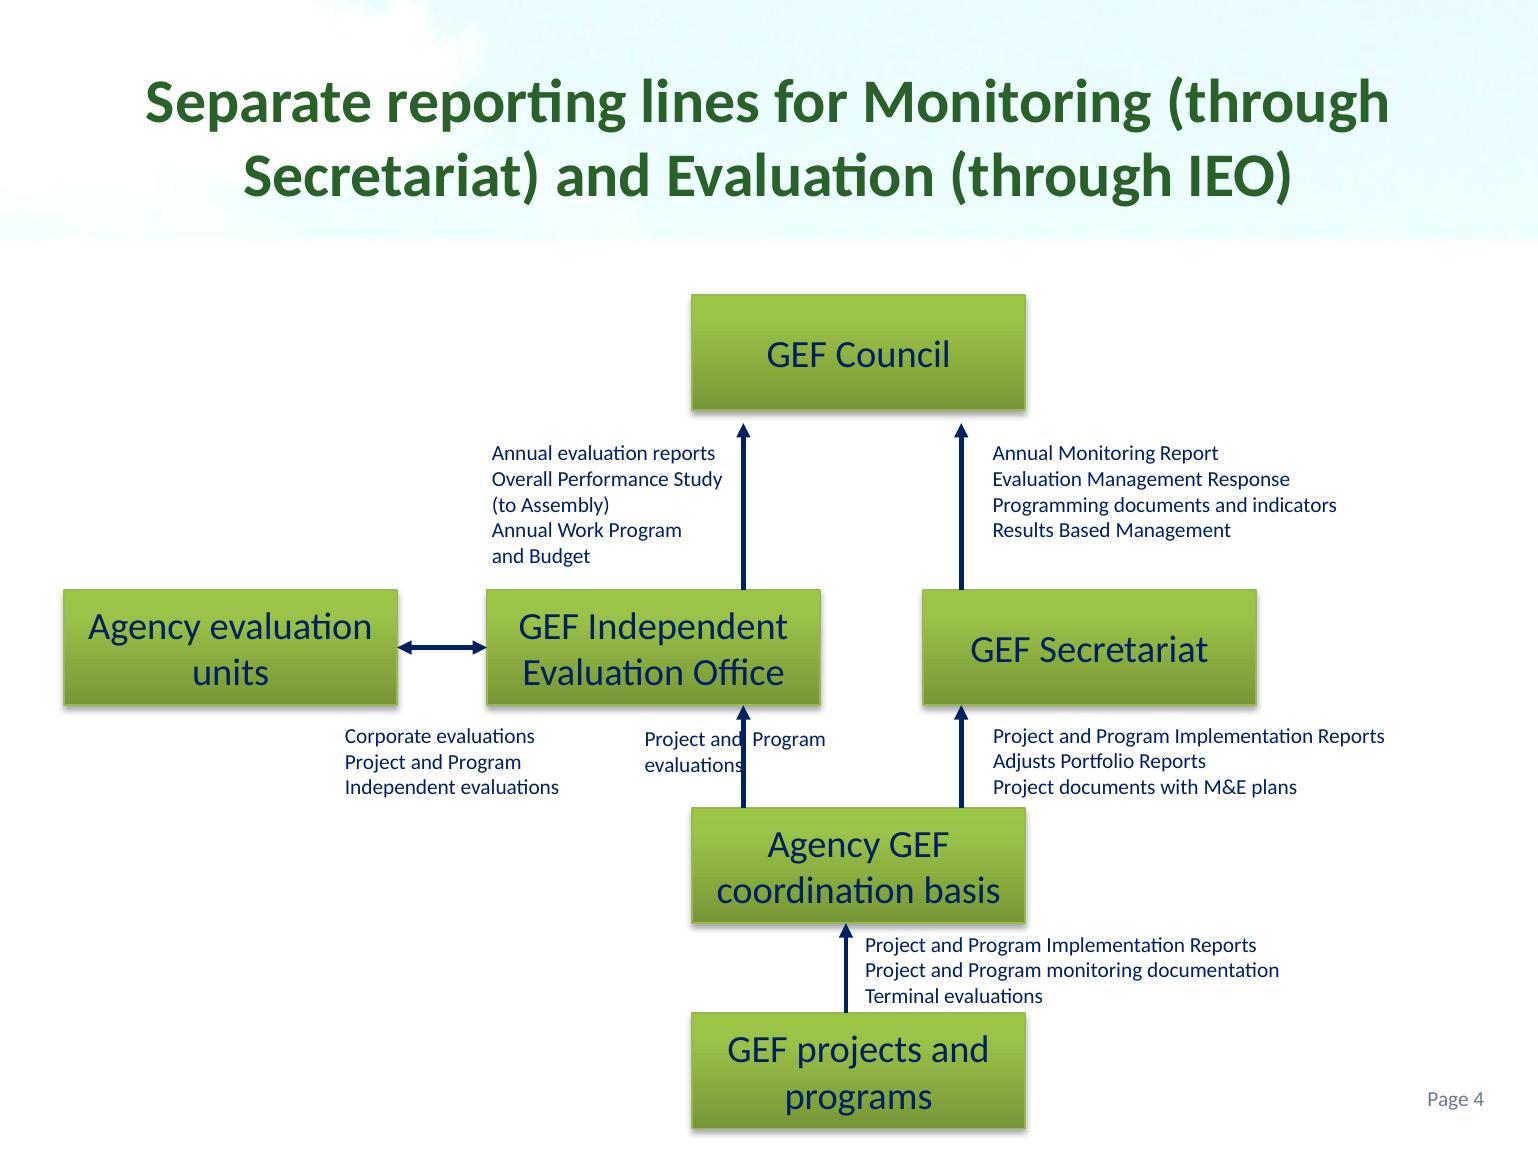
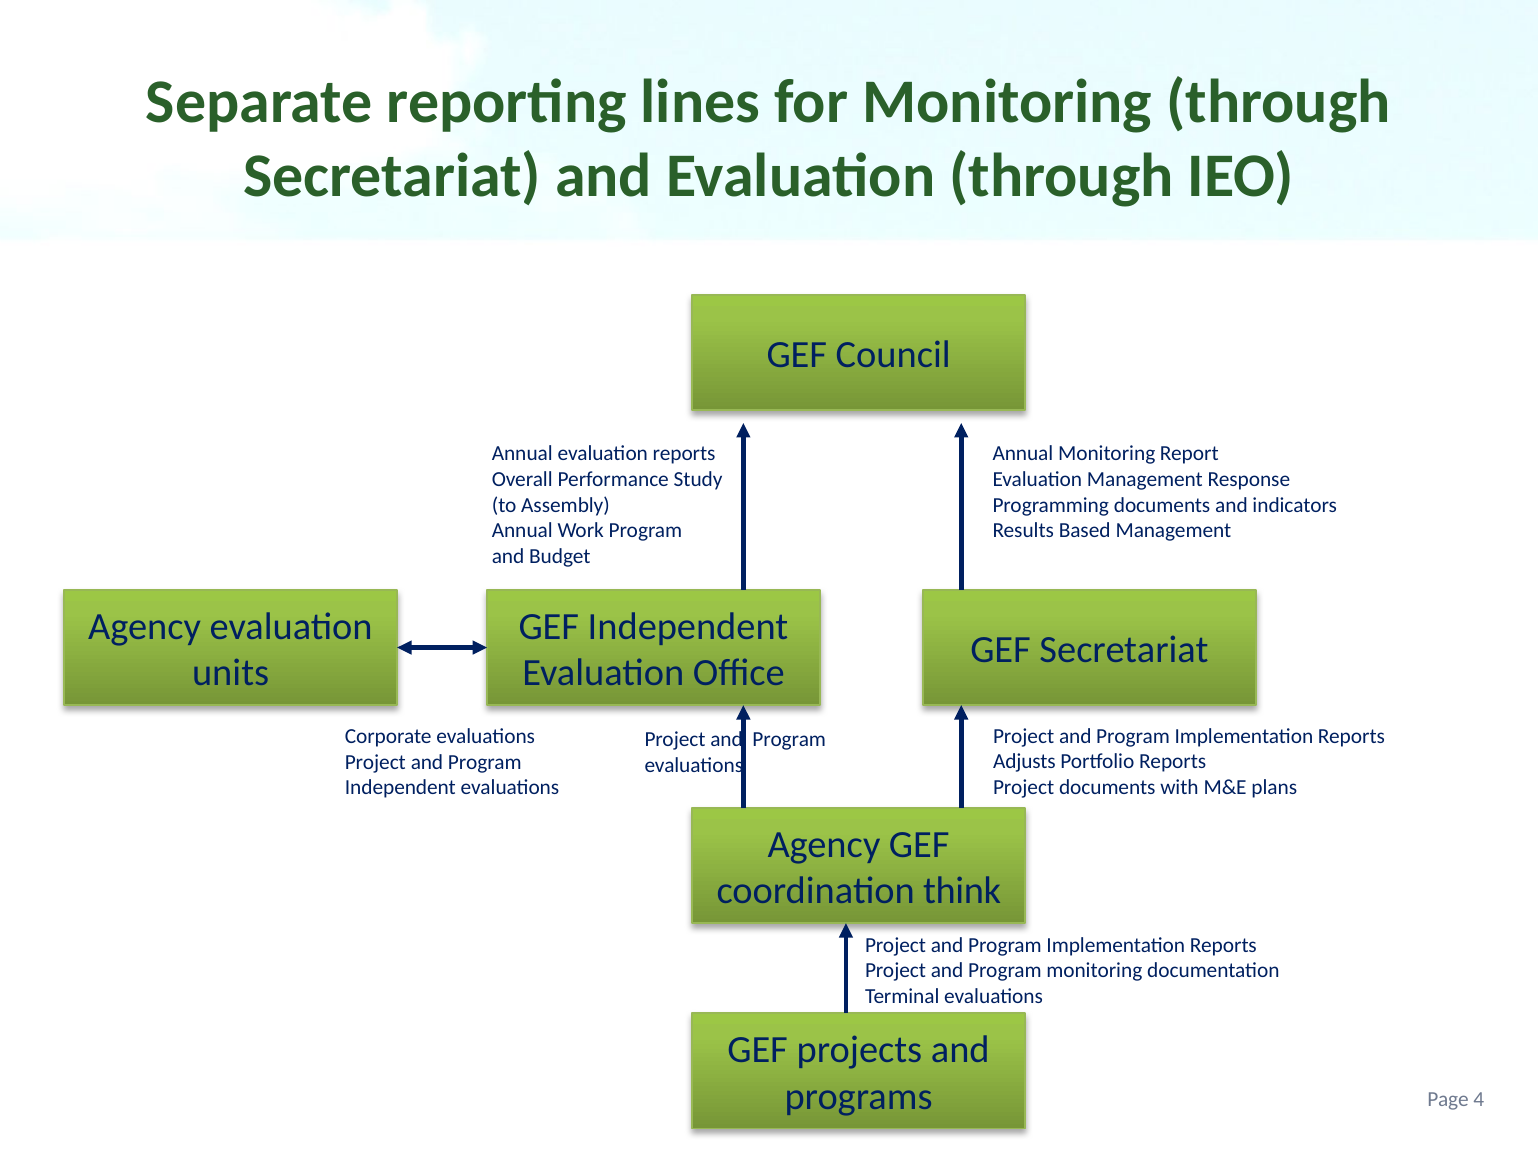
basis: basis -> think (962, 891)
